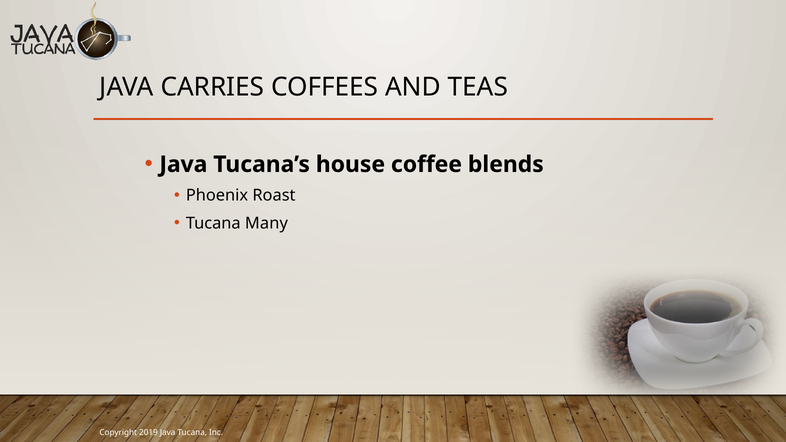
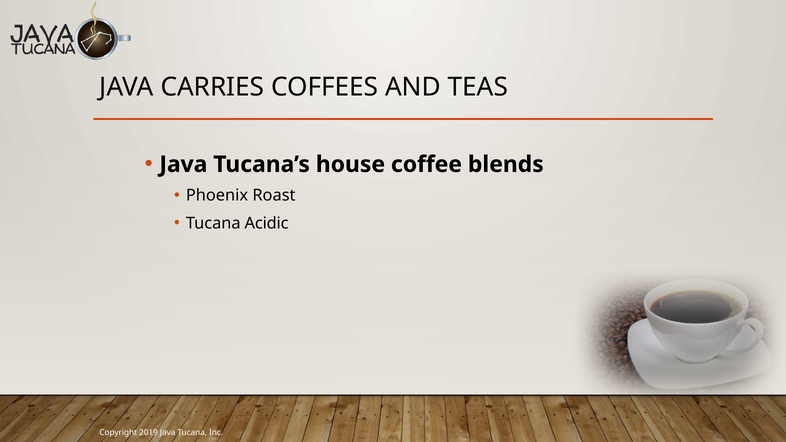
Many: Many -> Acidic (267, 223)
